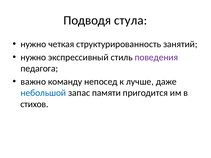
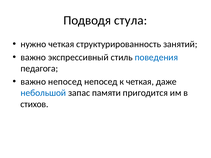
нужно: нужно -> важно (33, 57)
поведения colour: purple -> blue (156, 57)
важно команду: команду -> непосед (65, 82)
к лучше: лучше -> четкая (140, 82)
